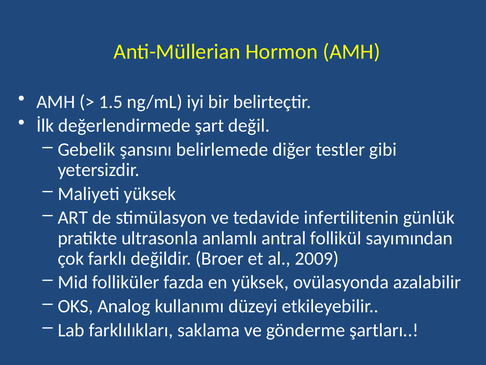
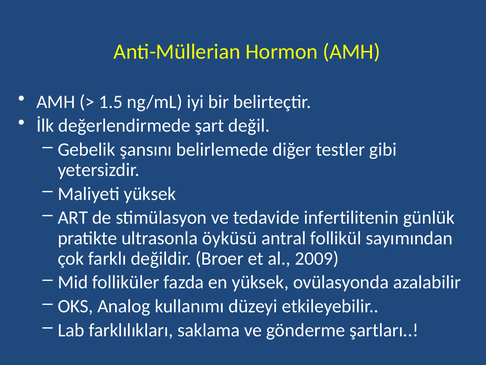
anlamlı: anlamlı -> öyküsü (230, 238)
